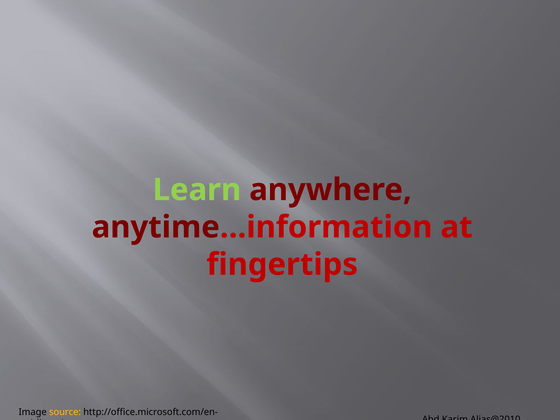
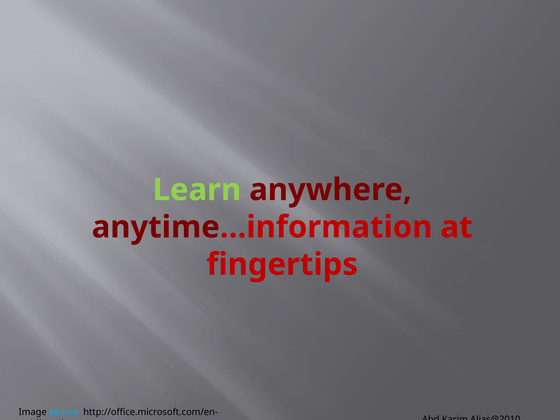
source colour: yellow -> light blue (65, 412)
